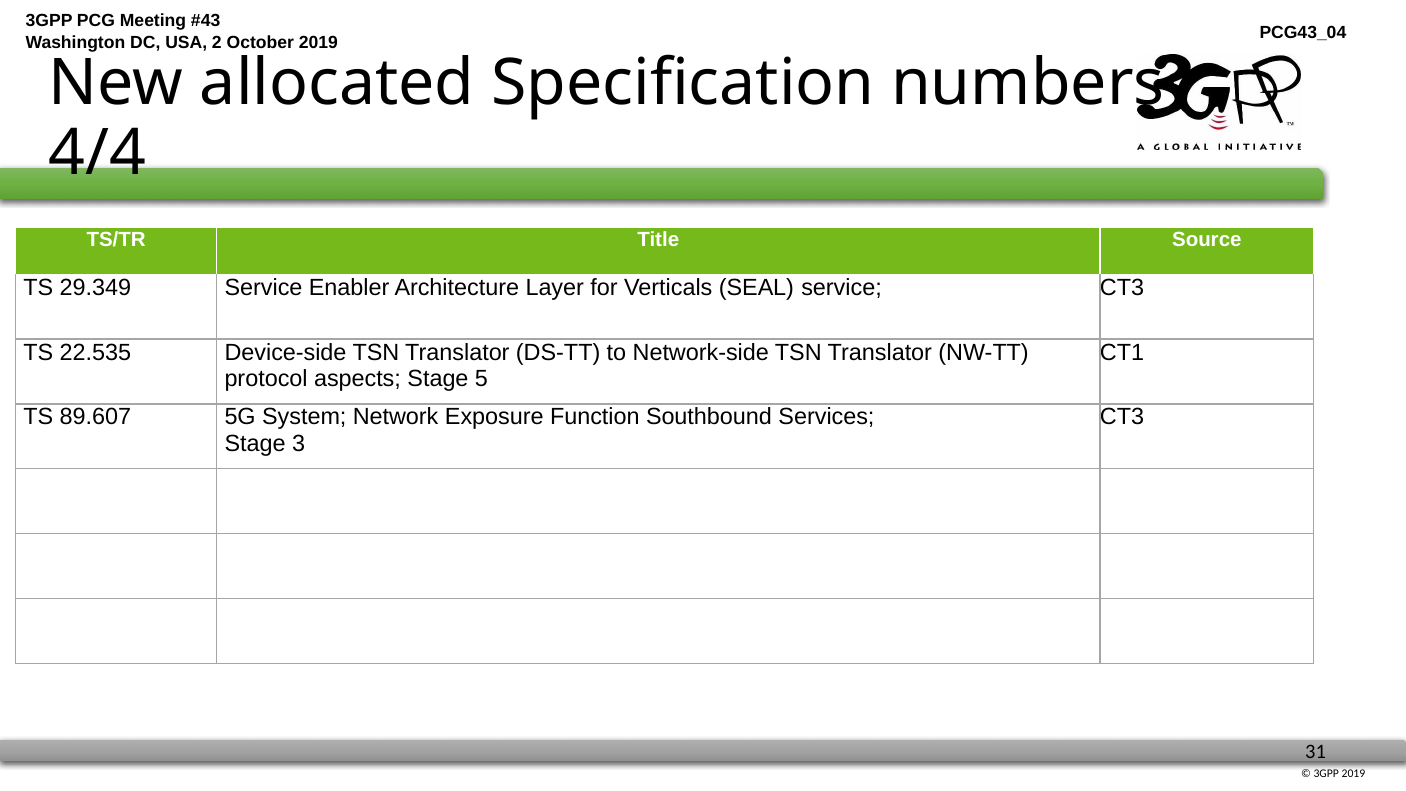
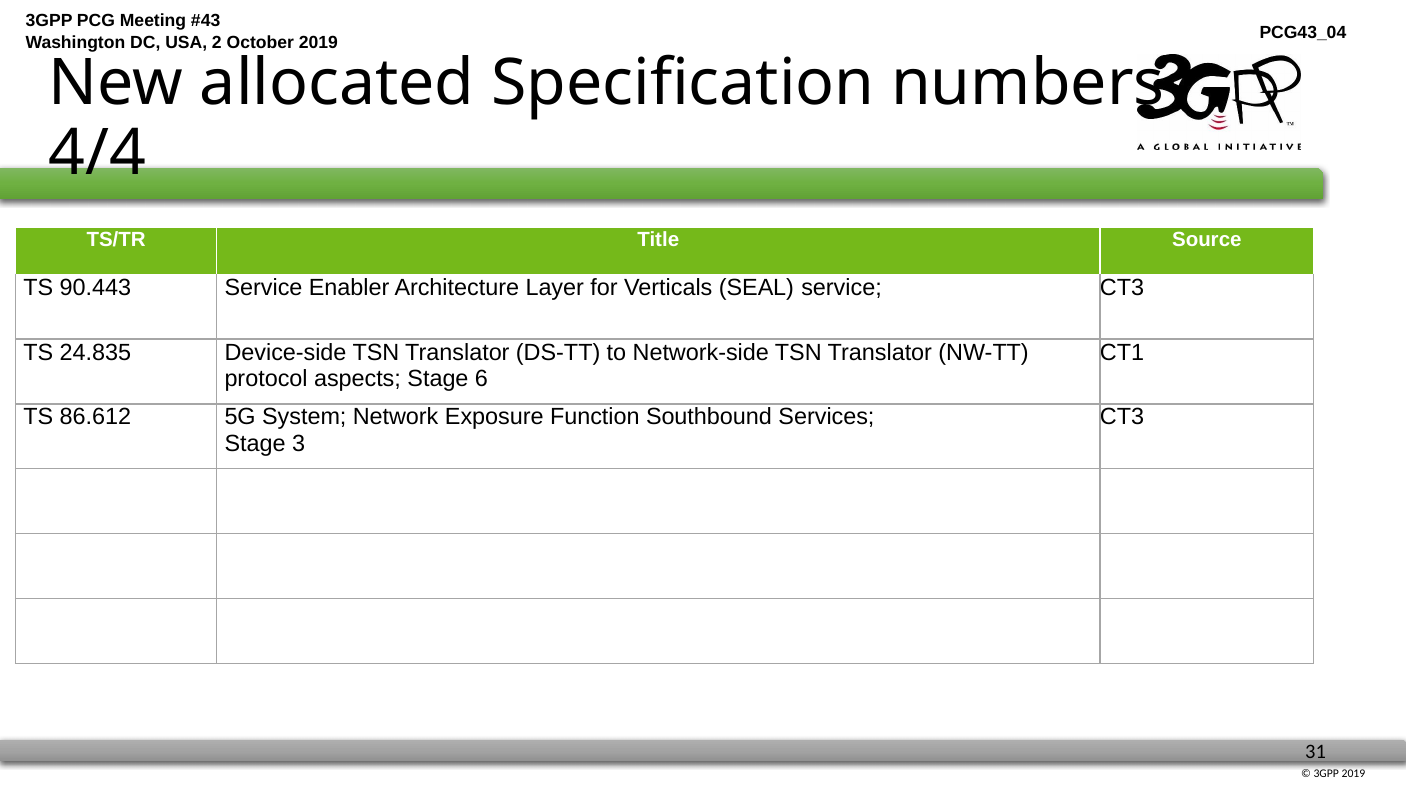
29.349: 29.349 -> 90.443 (95, 287)
22.535: 22.535 -> 24.835 (95, 352)
5: 5 -> 6 (481, 378)
89.607: 89.607 -> 86.612 (95, 417)
